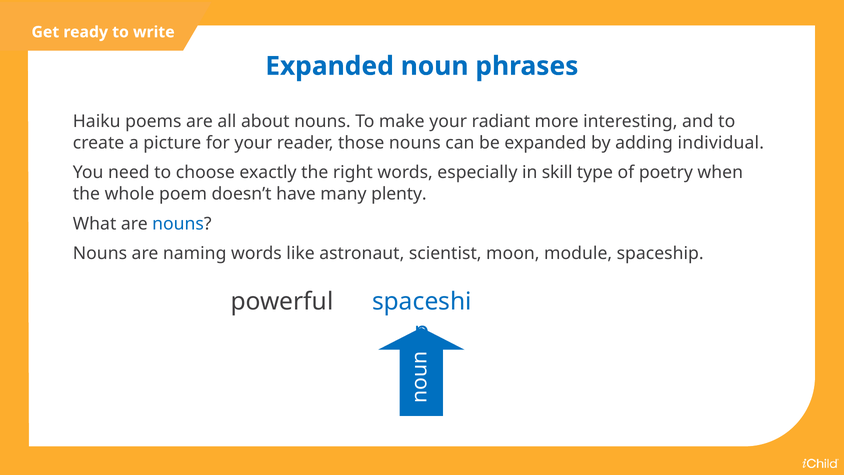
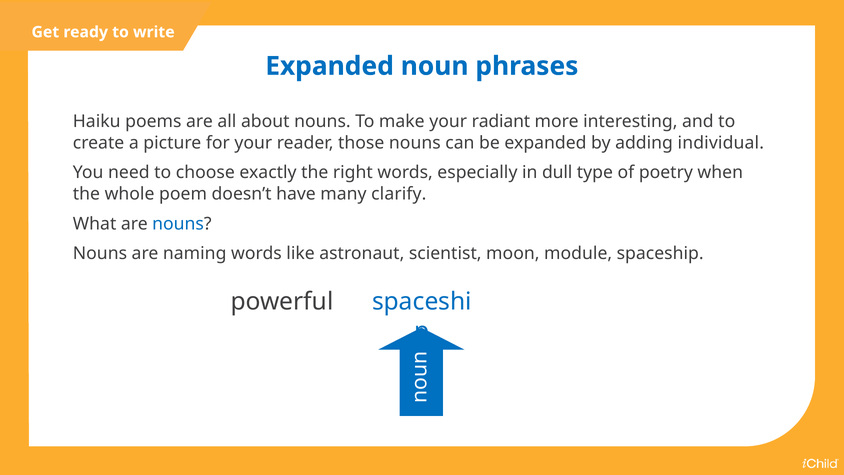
skill: skill -> dull (557, 173)
plenty: plenty -> clarify (399, 194)
